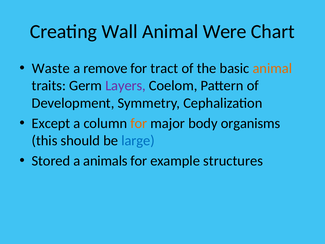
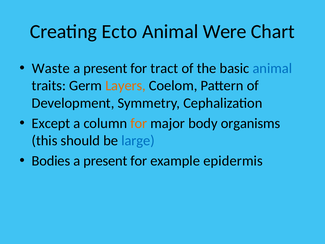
Wall: Wall -> Ecto (119, 31)
remove: remove -> present (105, 68)
animal colour: orange -> blue (272, 68)
Layers colour: purple -> orange (125, 86)
Stored: Stored -> Bodies (51, 161)
animals: animals -> present (105, 161)
structures: structures -> epidermis (233, 161)
